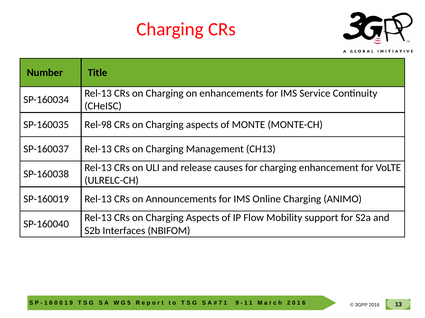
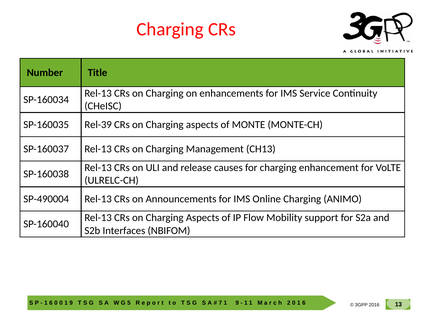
Rel-98: Rel-98 -> Rel-39 (98, 125)
SP-160019: SP-160019 -> SP-490004 (46, 200)
